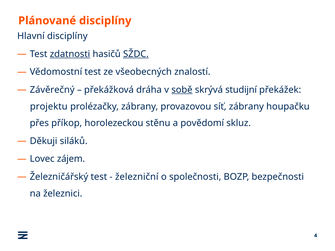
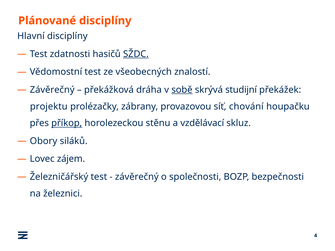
zdatnosti underline: present -> none (70, 54)
síť zábrany: zábrany -> chování (246, 107)
příkop underline: none -> present (67, 123)
povědomí: povědomí -> vzdělávací (202, 123)
Děkuji: Děkuji -> Obory (44, 141)
železniční: železniční -> závěrečný (137, 177)
